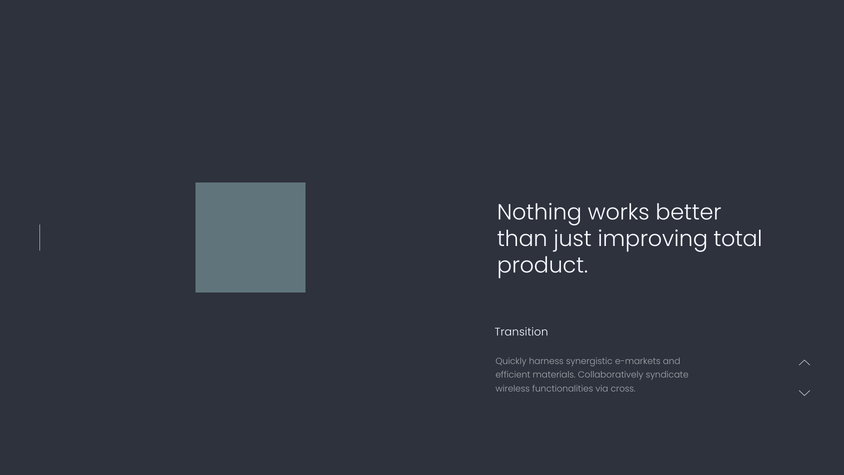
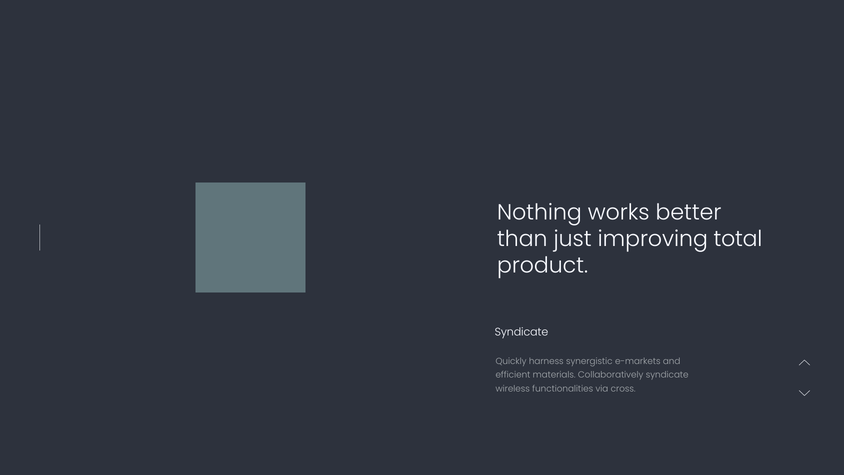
Transition: Transition -> Syndicate (521, 332)
